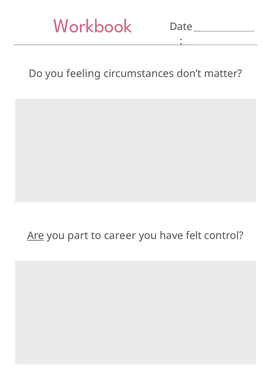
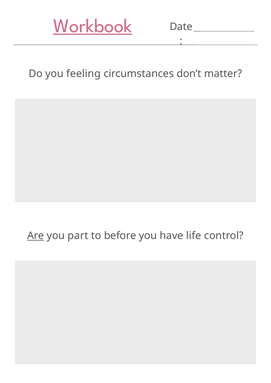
Workbook underline: none -> present (93, 26)
career: career -> before (120, 236)
felt: felt -> life (194, 236)
